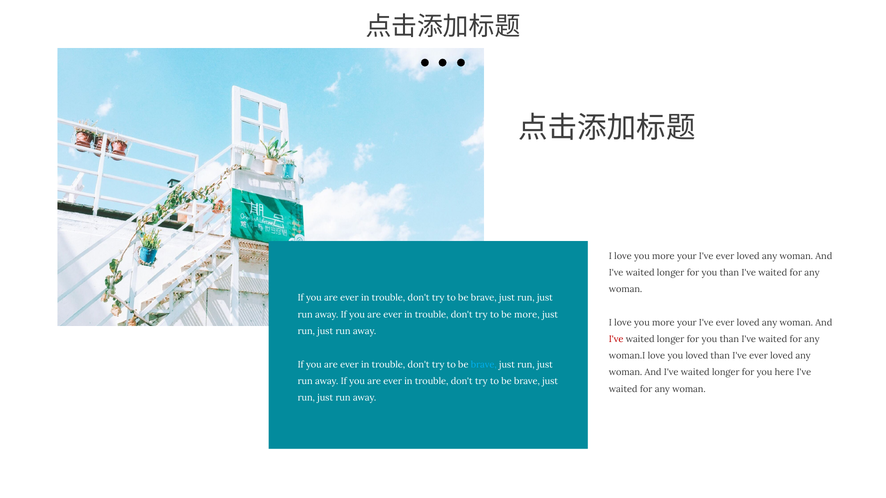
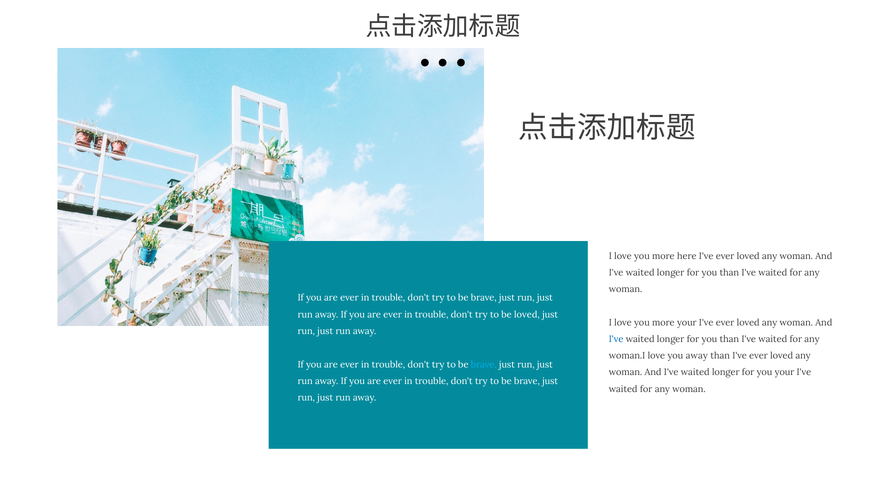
your: your -> here (687, 256)
be more: more -> loved (527, 315)
I've colour: red -> blue (616, 339)
you loved: loved -> away (697, 356)
you here: here -> your (784, 373)
